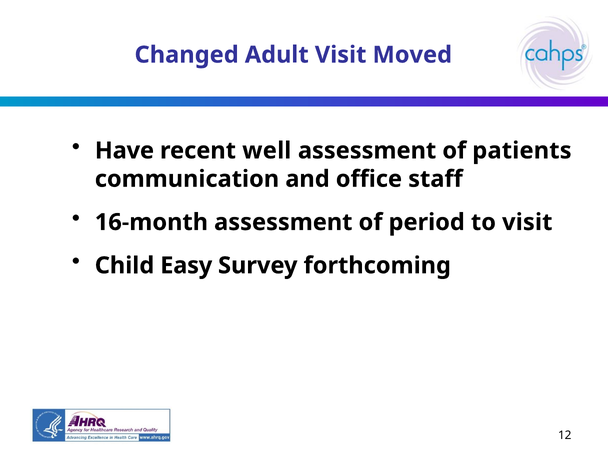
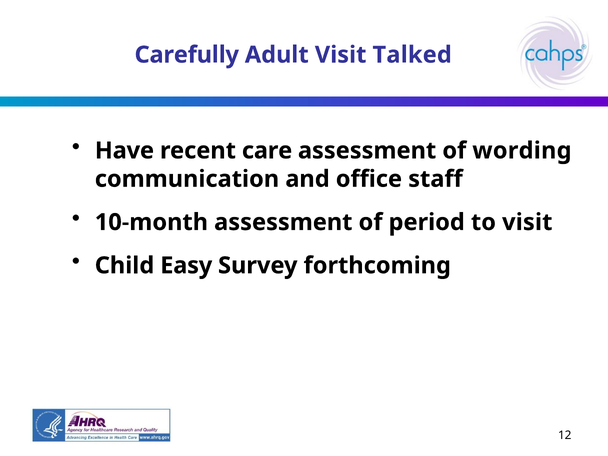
Changed: Changed -> Carefully (187, 55)
Moved: Moved -> Talked (412, 55)
well: well -> care (267, 151)
patients: patients -> wording (522, 151)
16-month: 16-month -> 10-month (151, 222)
